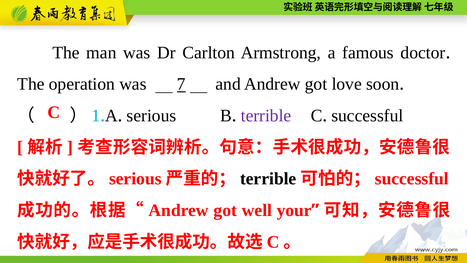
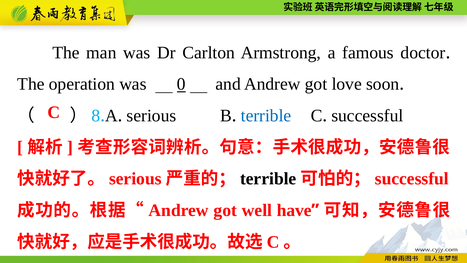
7: 7 -> 0 (181, 84)
1: 1 -> 8 (96, 116)
terrible colour: purple -> blue (266, 116)
your: your -> have (294, 210)
